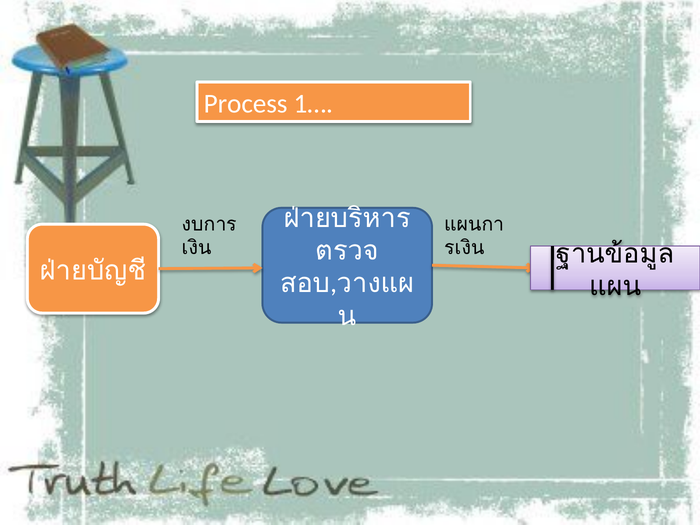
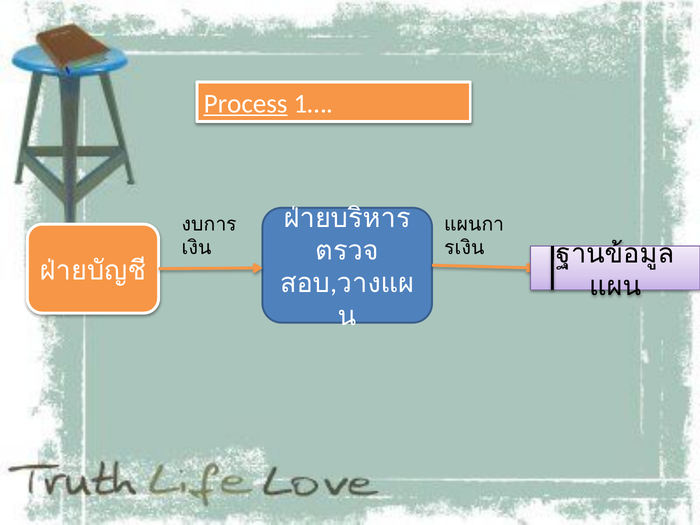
Process underline: none -> present (246, 104)
